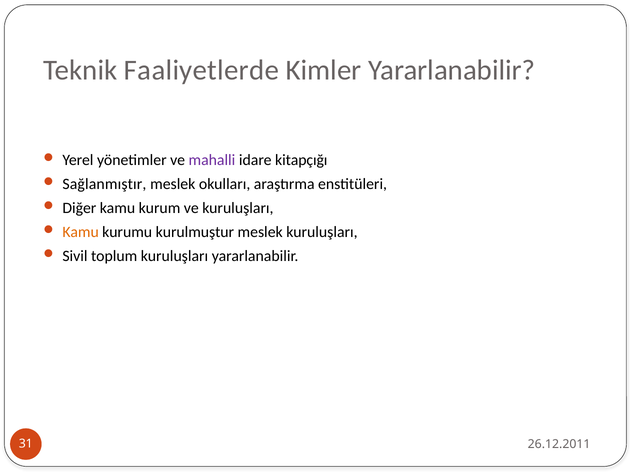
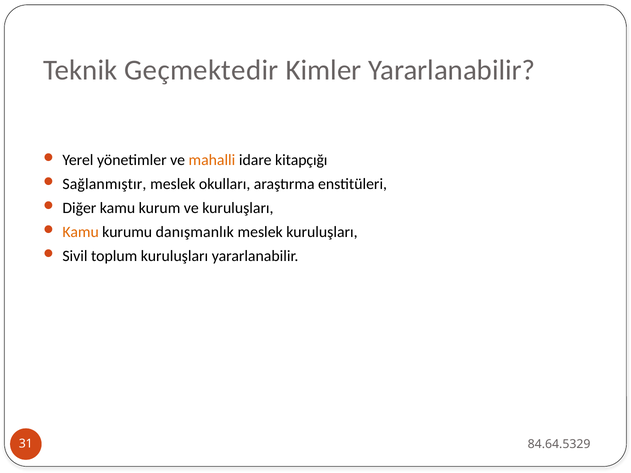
Faaliyetlerde: Faaliyetlerde -> Geçmektedir (201, 70)
mahalli colour: purple -> orange (212, 160)
kurulmuştur: kurulmuştur -> danışmanlık (195, 232)
26.12.2011: 26.12.2011 -> 84.64.5329 (559, 445)
